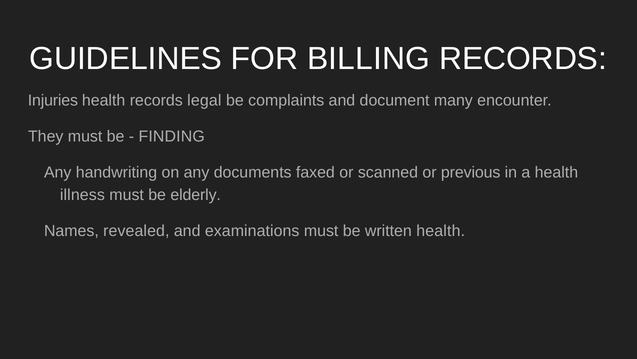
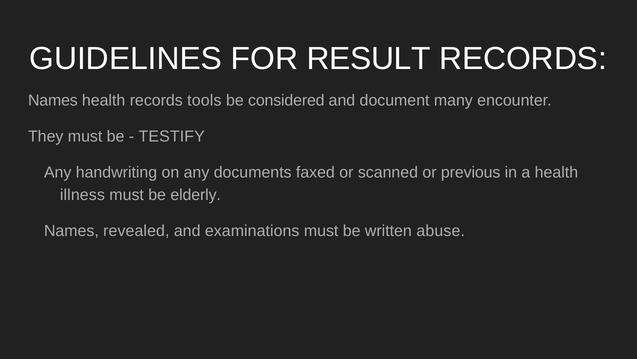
BILLING: BILLING -> RESULT (369, 59)
Injuries: Injuries -> Names (53, 100)
legal: legal -> tools (204, 100)
complaints: complaints -> considered (286, 100)
FINDING: FINDING -> TESTIFY (172, 136)
written health: health -> abuse (441, 230)
